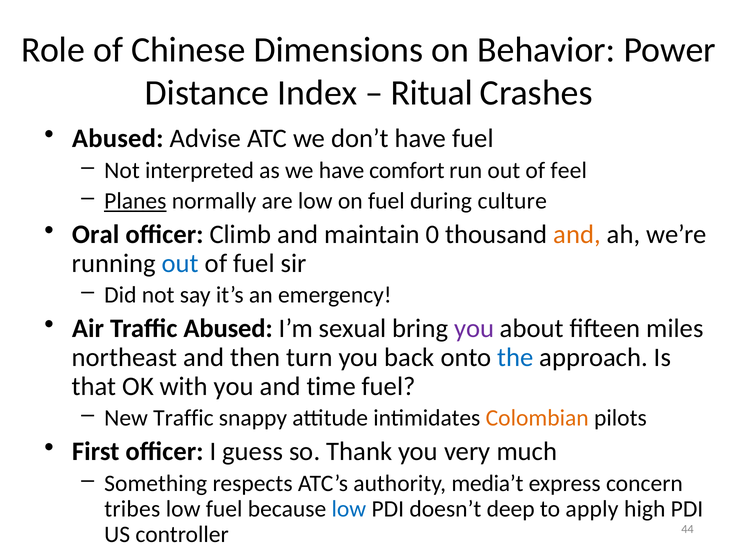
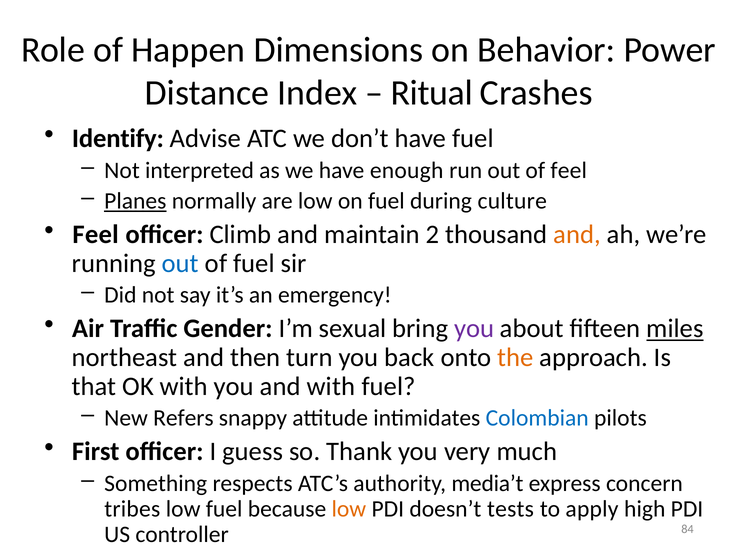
Chinese: Chinese -> Happen (188, 50)
Abused: Abused -> Identify (118, 138)
comfort: comfort -> enough (407, 170)
Oral: Oral -> Feel (96, 234)
0: 0 -> 2 (432, 234)
Traffic Abused: Abused -> Gender (228, 328)
miles underline: none -> present (675, 328)
the colour: blue -> orange (515, 357)
and time: time -> with (331, 386)
New Traffic: Traffic -> Refers (183, 418)
Colombian colour: orange -> blue (537, 418)
low colour: blue -> orange (349, 509)
deep: deep -> tests (510, 509)
44: 44 -> 84 (687, 528)
